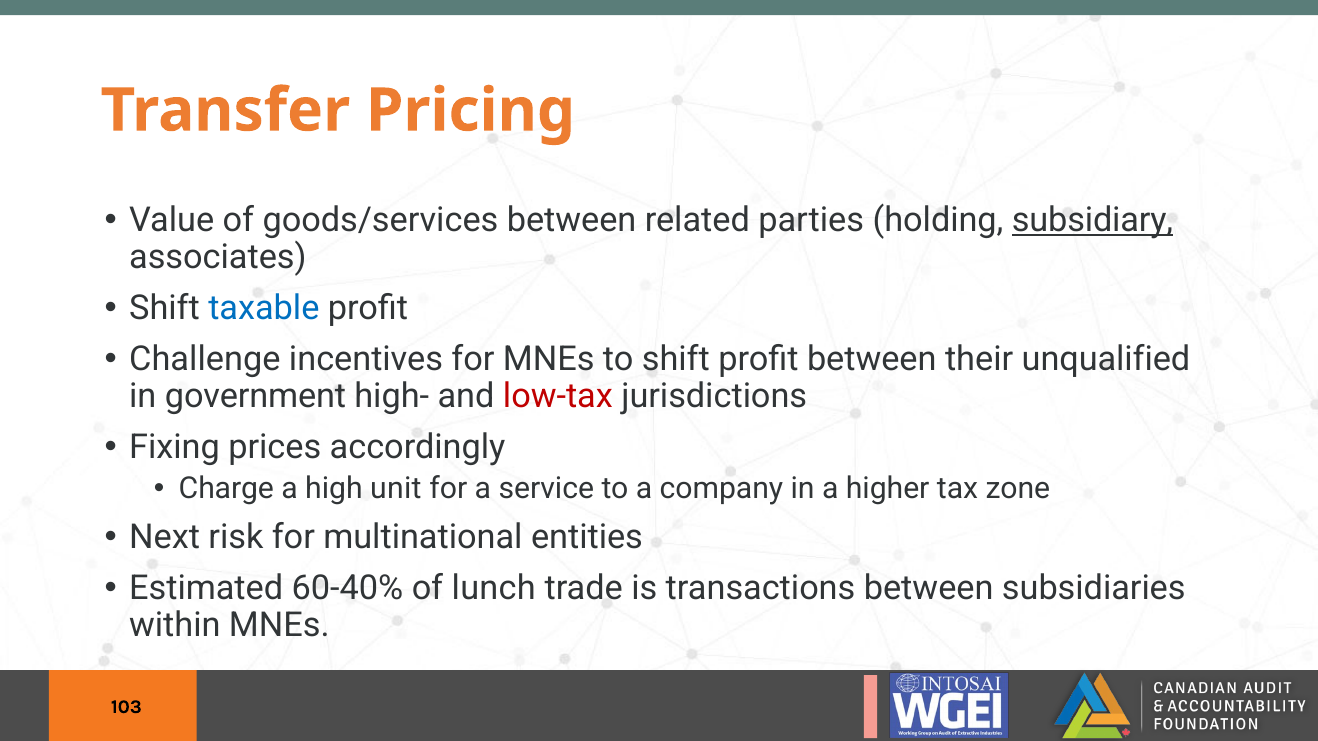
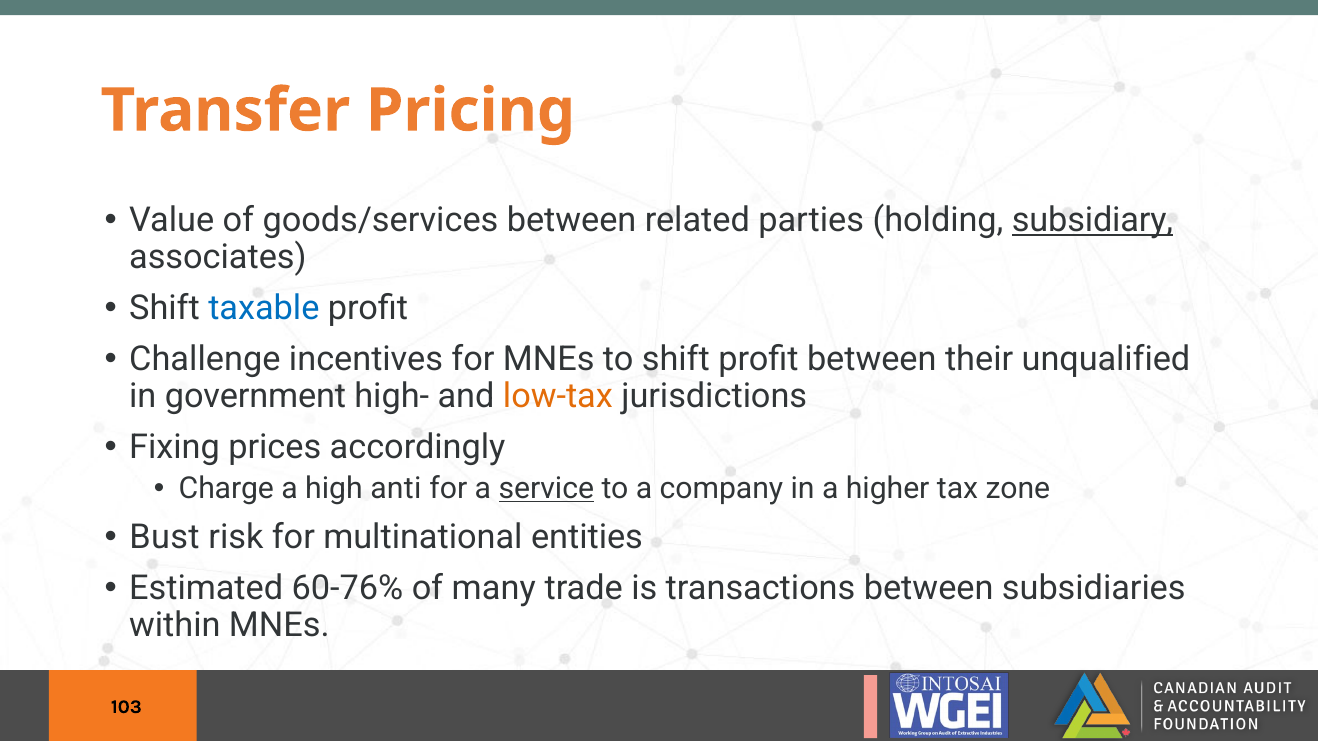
low-tax colour: red -> orange (558, 396)
unit: unit -> anti (396, 489)
service underline: none -> present (546, 489)
Next: Next -> Bust (164, 537)
60-40%: 60-40% -> 60-76% (348, 588)
lunch: lunch -> many (494, 588)
